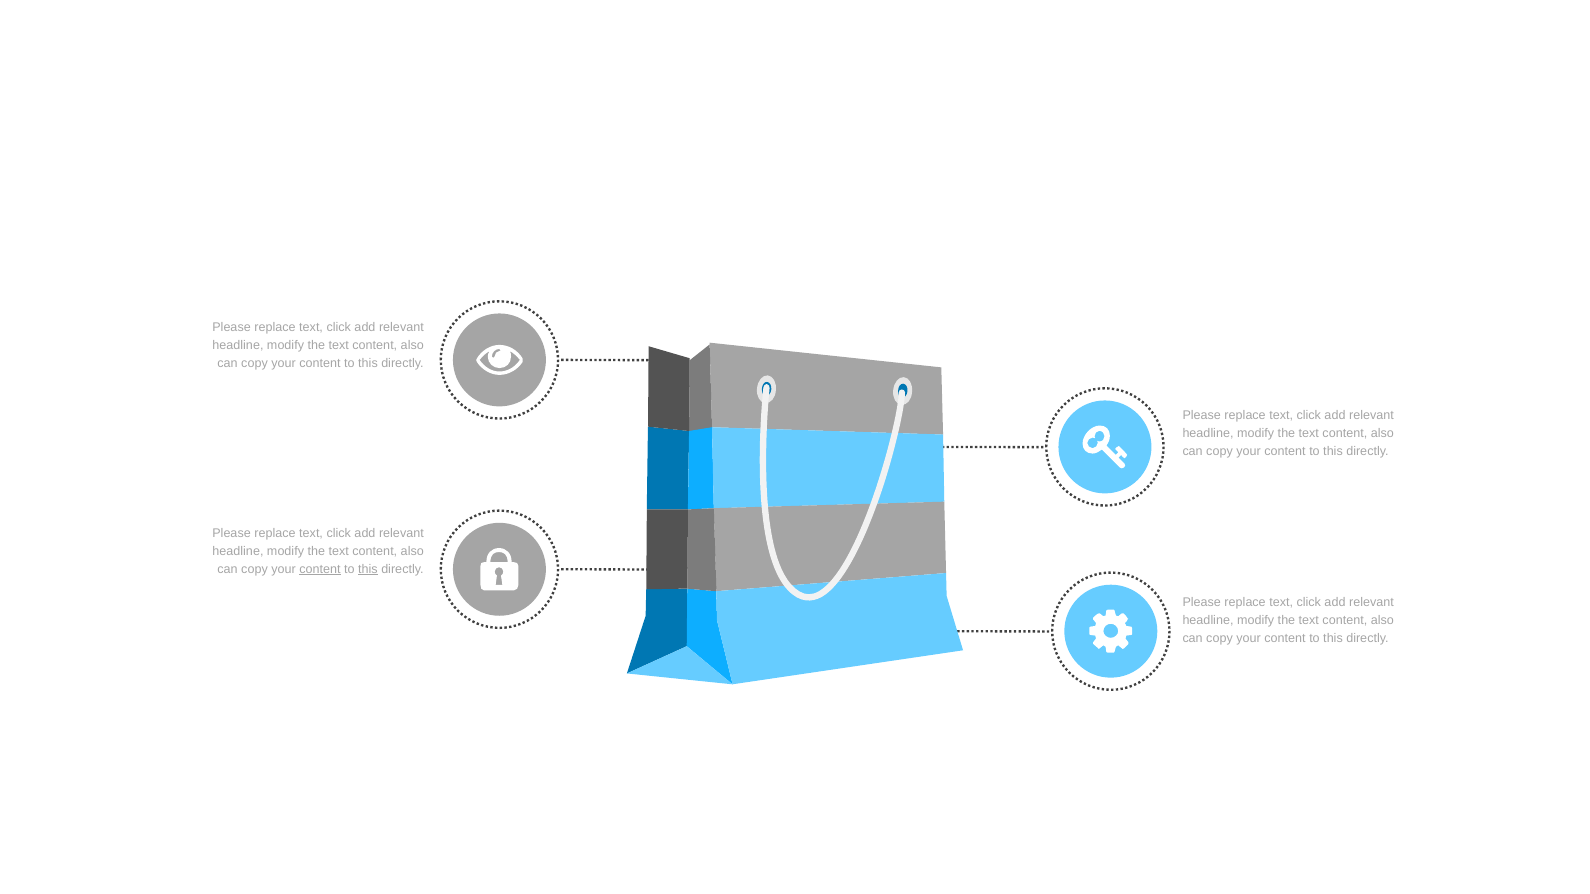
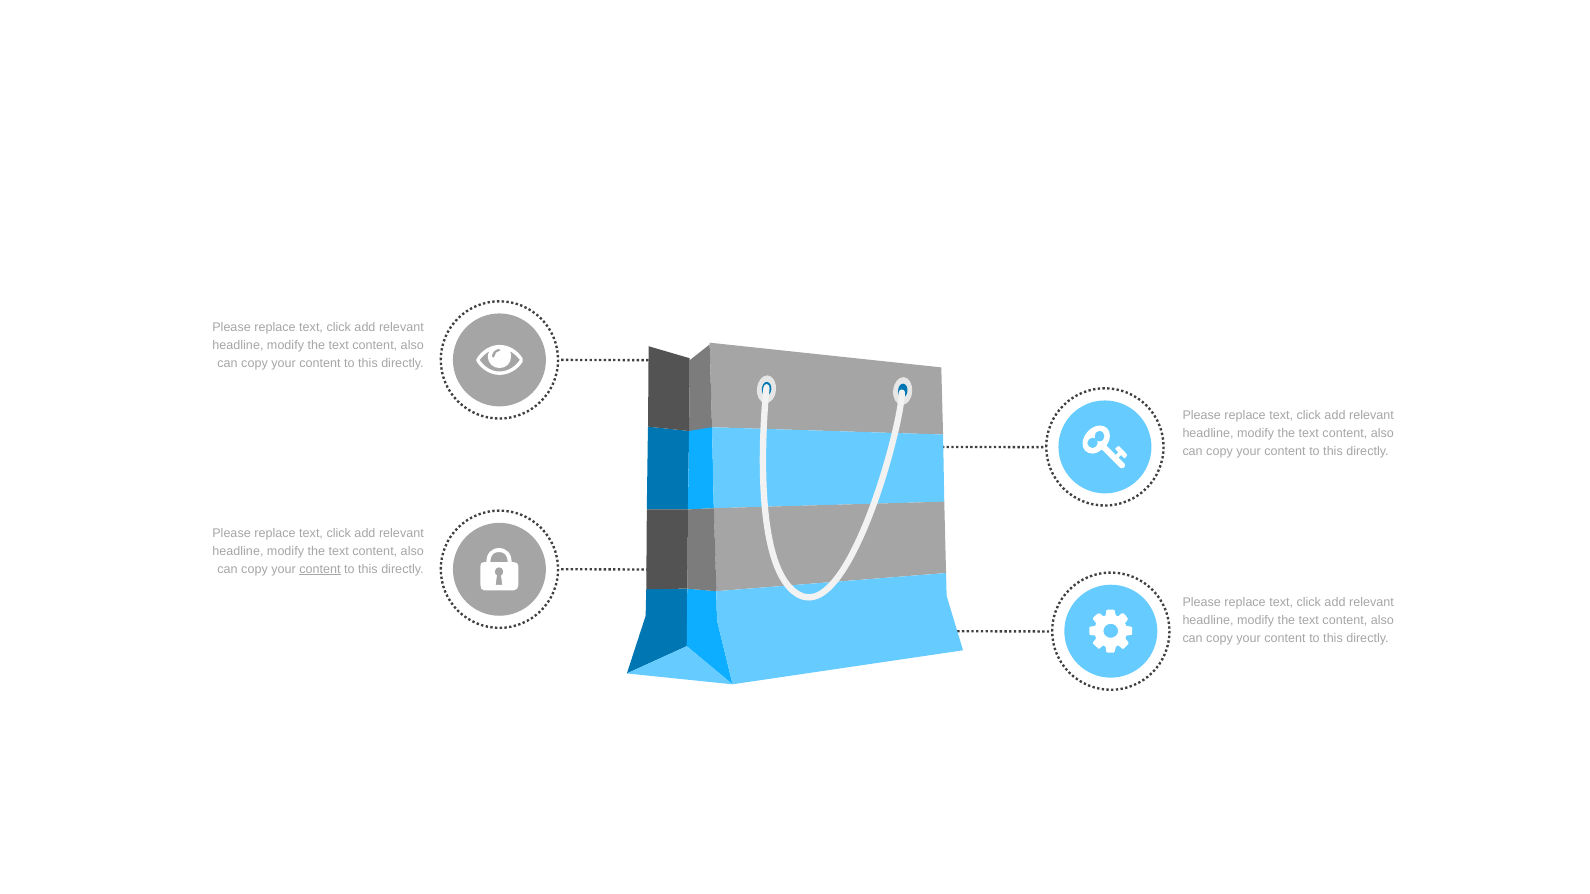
this underline: present -> none (368, 569)
